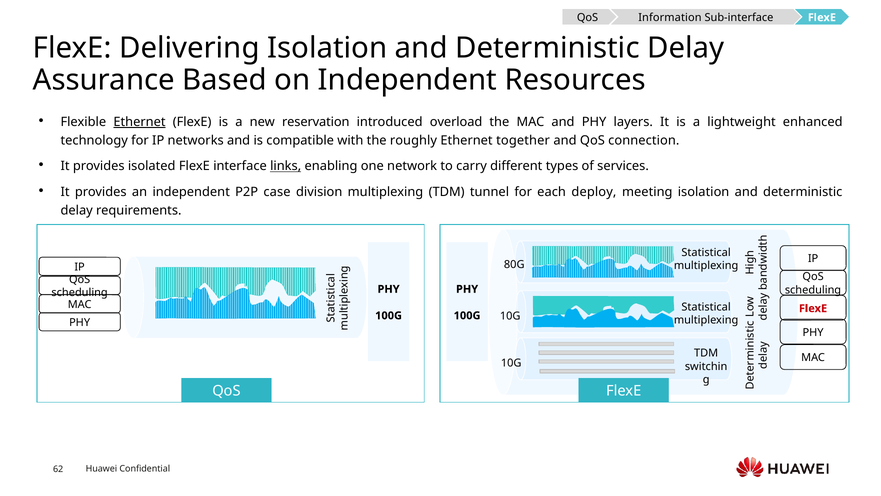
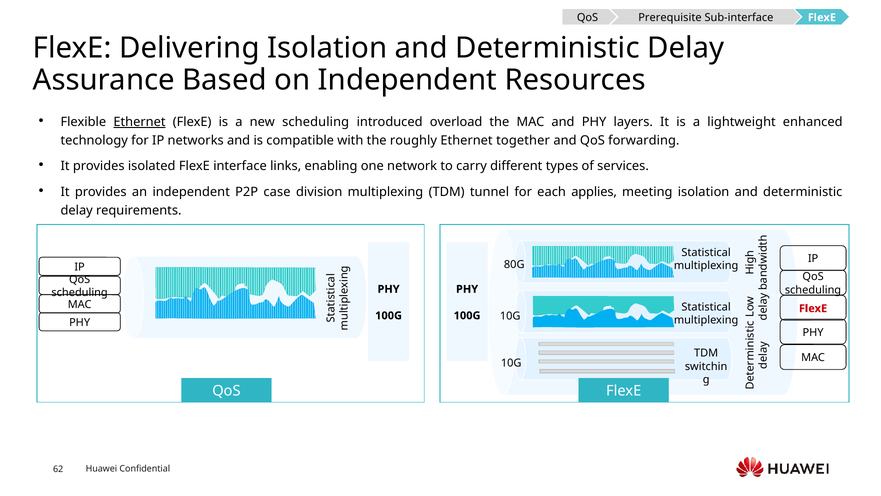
Information: Information -> Prerequisite (670, 18)
new reservation: reservation -> scheduling (316, 122)
connection: connection -> forwarding (644, 140)
links underline: present -> none (286, 166)
deploy: deploy -> applies (594, 192)
